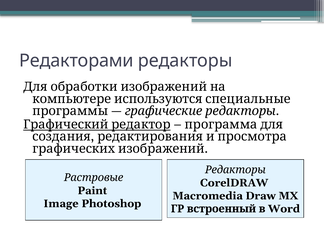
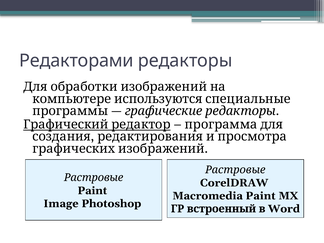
Редакторы: Редакторы -> Растровые (235, 170)
Macromedia Draw: Draw -> Paint (261, 196)
